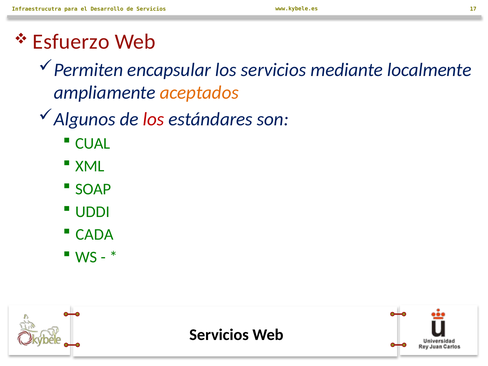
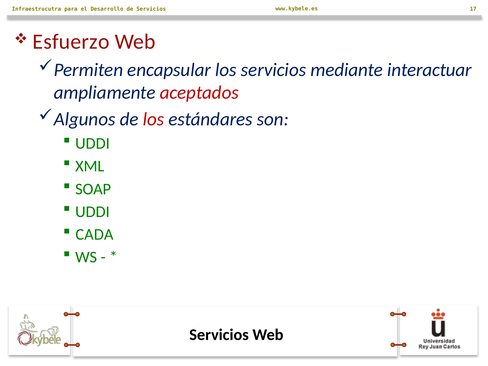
localmente: localmente -> interactuar (429, 70)
aceptados colour: orange -> red (199, 93)
CUAL: CUAL -> UDDI (92, 143)
